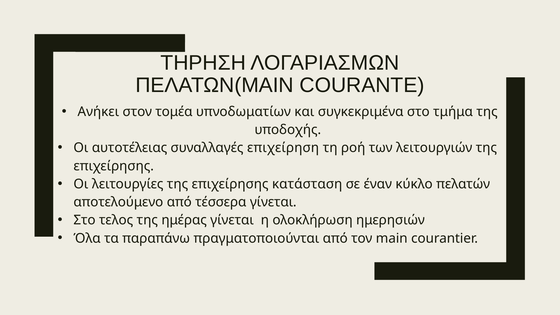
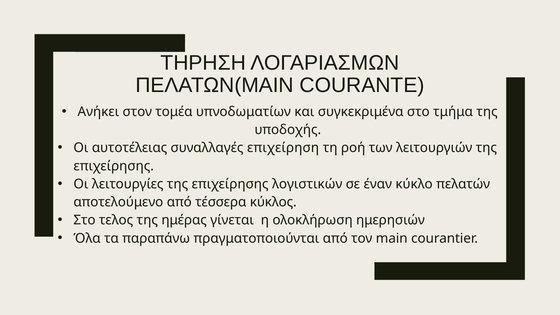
κατάσταση: κατάσταση -> λογιστικών (307, 184)
τέσσερα γίνεται: γίνεται -> κύκλος (273, 202)
